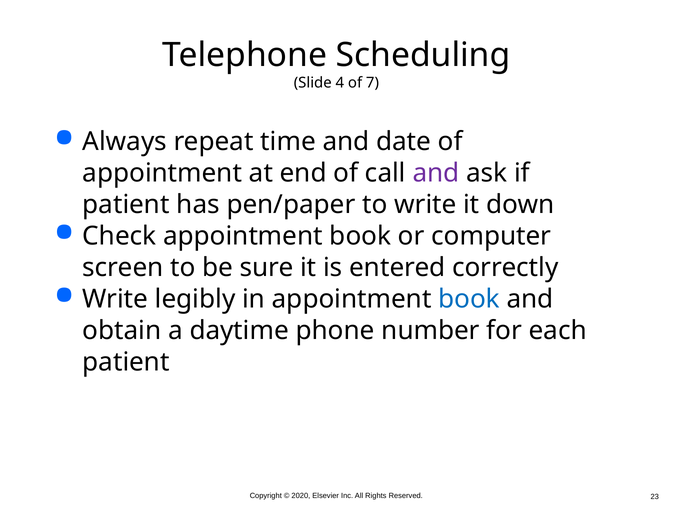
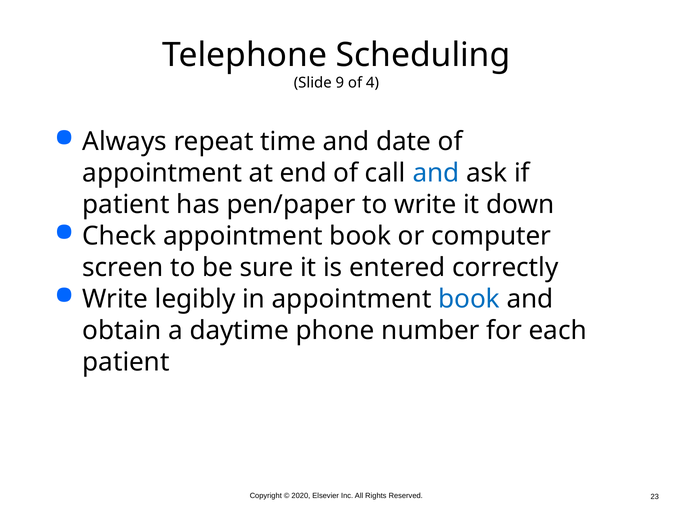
4: 4 -> 9 (340, 83)
7: 7 -> 4 (372, 83)
and colour: purple -> blue (436, 173)
